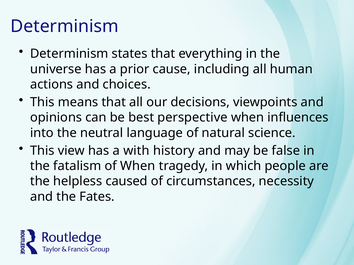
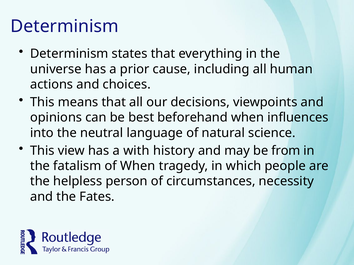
perspective: perspective -> beforehand (193, 118)
false: false -> from (286, 151)
caused: caused -> person (127, 182)
